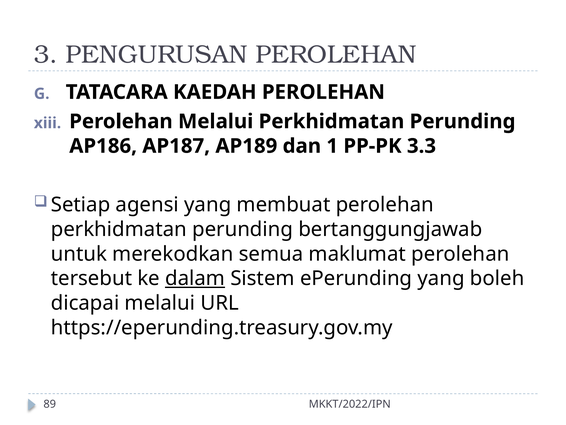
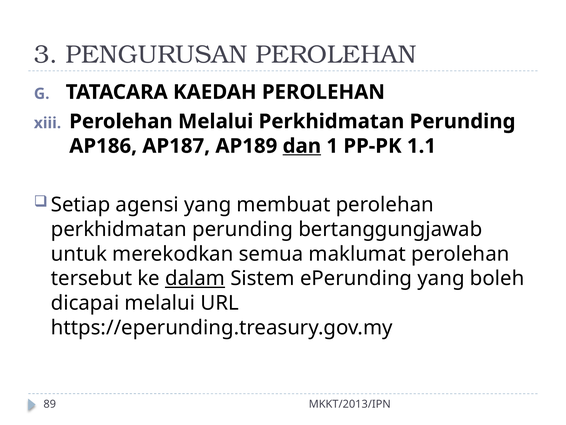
dan underline: none -> present (302, 146)
3.3: 3.3 -> 1.1 (421, 146)
MKKT/2022/IPN: MKKT/2022/IPN -> MKKT/2013/IPN (350, 404)
